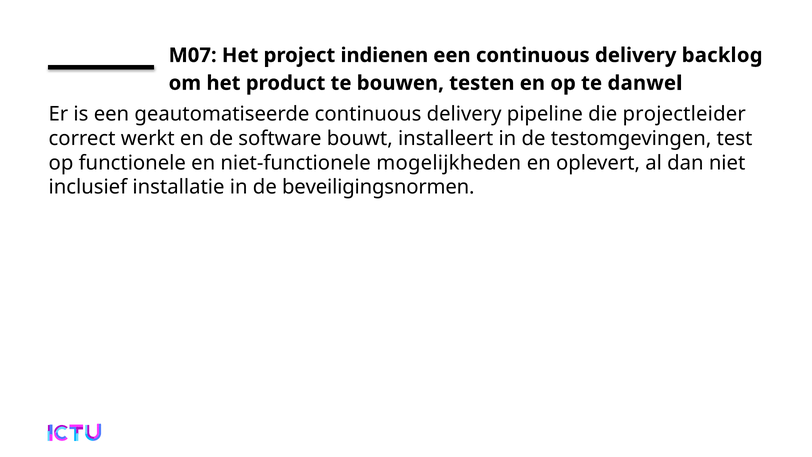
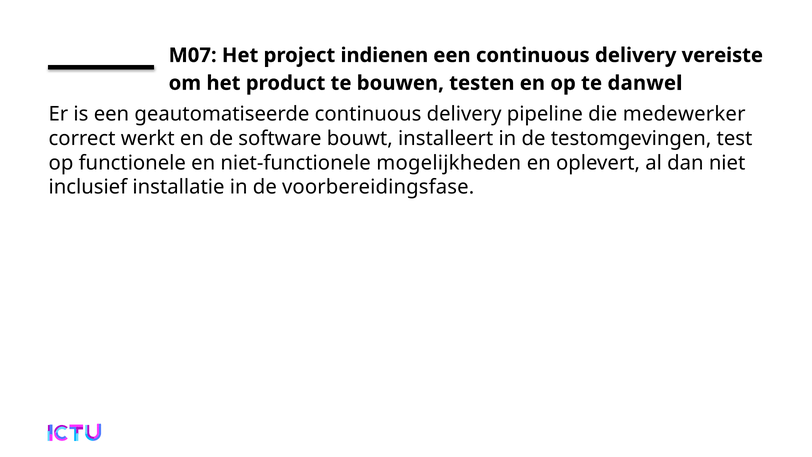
backlog: backlog -> vereiste (722, 55)
projectleider: projectleider -> medewerker (684, 114)
beveiligingsnormen: beveiligingsnormen -> voorbereidingsfase (378, 187)
